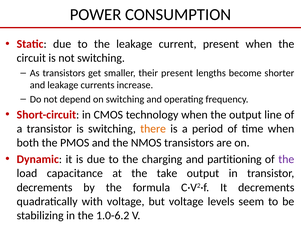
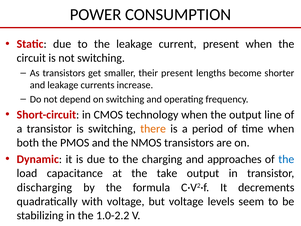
partitioning: partitioning -> approaches (234, 159)
the colour: purple -> blue (286, 159)
decrements: decrements -> discharging (44, 187)
1.0-6.2: 1.0-6.2 -> 1.0-2.2 (113, 215)
